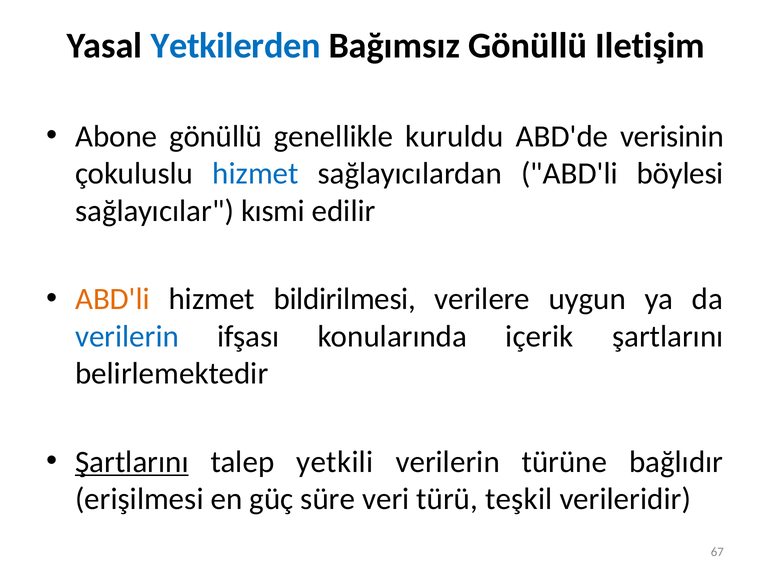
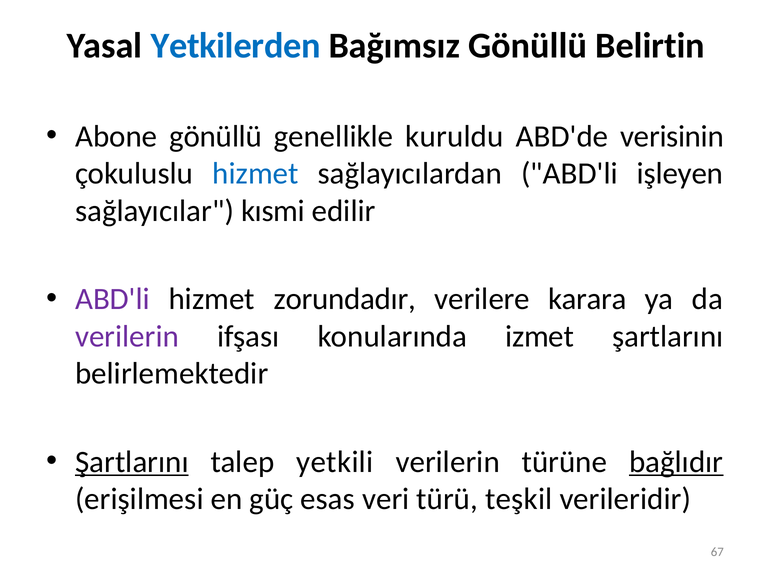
Iletişim: Iletişim -> Belirtin (650, 46)
böylesi: böylesi -> işleyen (680, 174)
ABD'li colour: orange -> purple (113, 299)
bildirilmesi: bildirilmesi -> zorundadır (345, 299)
uygun: uygun -> karara (587, 299)
verilerin colour: blue -> purple (127, 336)
içerik: içerik -> izmet (540, 336)
bağlıdır underline: none -> present (676, 461)
süre: süre -> esas (328, 499)
